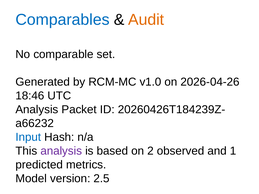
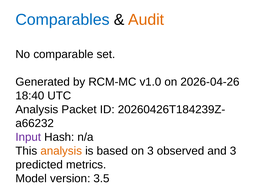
18:46: 18:46 -> 18:40 (30, 96)
Input colour: blue -> purple (28, 137)
analysis colour: purple -> orange (61, 151)
on 2: 2 -> 3 (151, 151)
and 1: 1 -> 3 (233, 151)
2.5: 2.5 -> 3.5 (102, 179)
